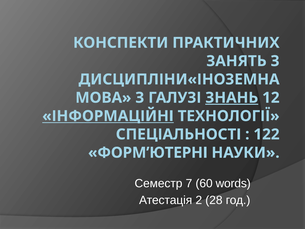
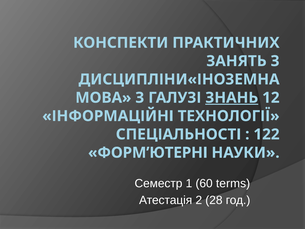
ІНФОРМАЦІЙНІ underline: present -> none (108, 116)
7: 7 -> 1 (189, 183)
words: words -> terms (233, 183)
